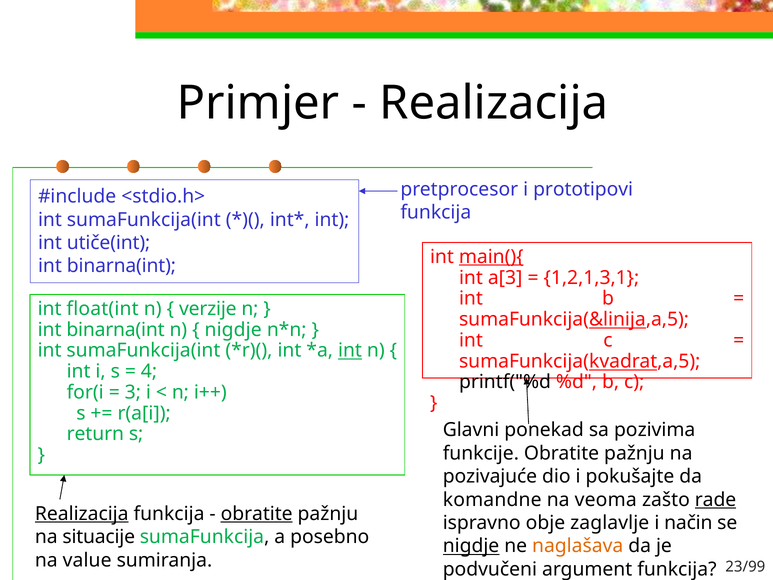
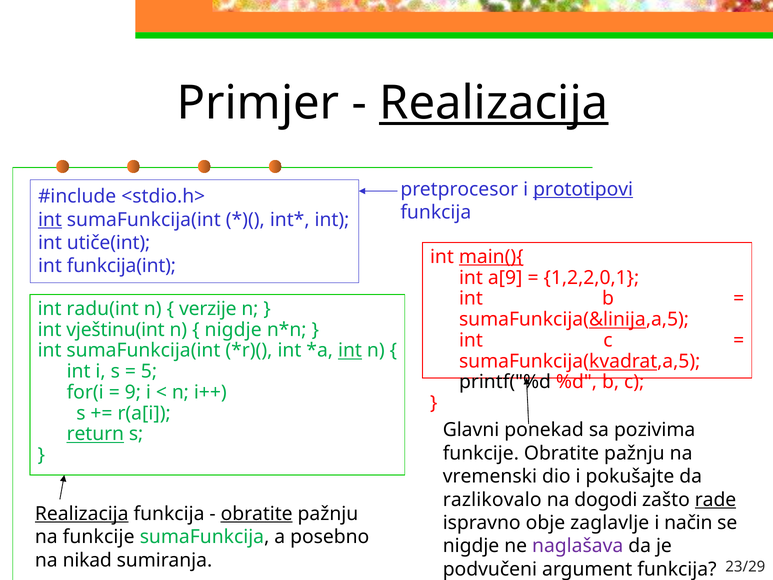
Realizacija underline: none -> present (494, 103)
prototipovi underline: none -> present (583, 189)
int underline: none -> present (50, 220)
binarna(int: binarna(int -> funkcija(int (121, 266)
a[3: a[3 -> a[9 (505, 278)
1,2,1,3,1: 1,2,1,3,1 -> 1,2,2,0,1 (591, 278)
float(int: float(int -> radu(int (103, 309)
binarna(int: binarna(int -> vještinu(int (116, 330)
4: 4 -> 5 (149, 371)
3: 3 -> 9 (133, 392)
return underline: none -> present (95, 434)
pozivajuće: pozivajuće -> vremenski (490, 476)
komandne: komandne -> razlikovalo (492, 499)
veoma: veoma -> dogodi (606, 499)
na situacije: situacije -> funkcije (99, 537)
nigdje underline: present -> none (471, 546)
naglašava colour: orange -> purple (578, 546)
value: value -> nikad (87, 560)
23/99: 23/99 -> 23/29 (745, 567)
